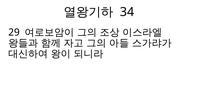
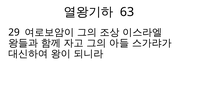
34: 34 -> 63 (127, 12)
